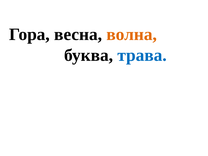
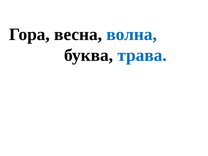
волна colour: orange -> blue (132, 34)
